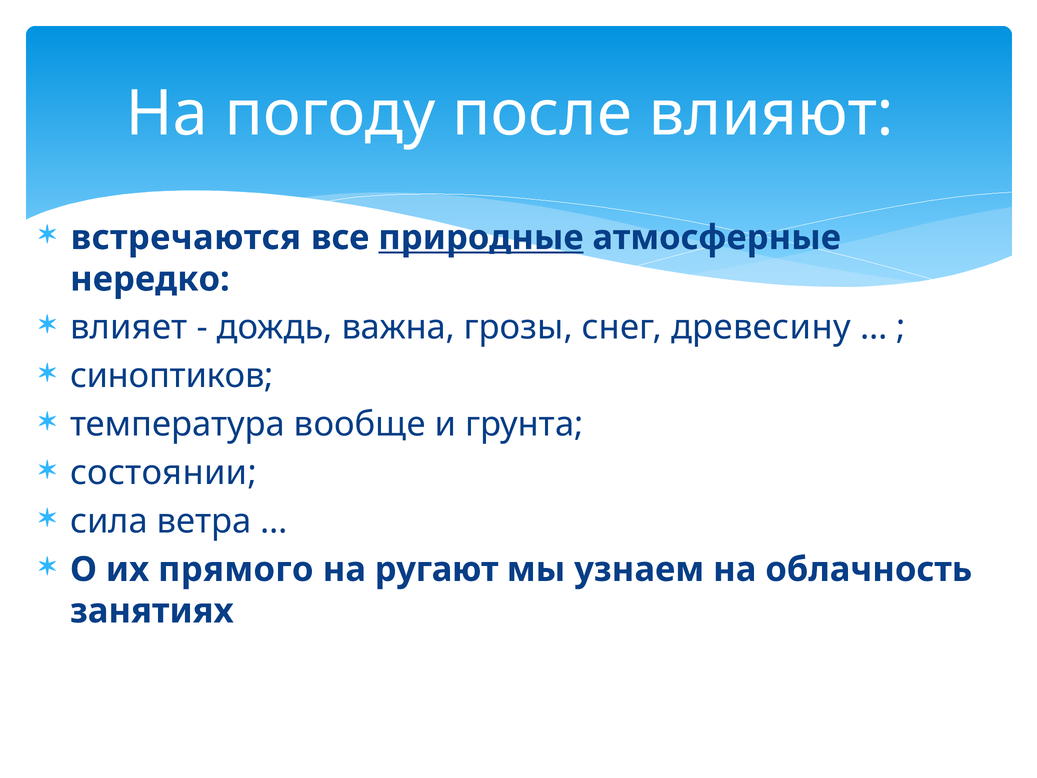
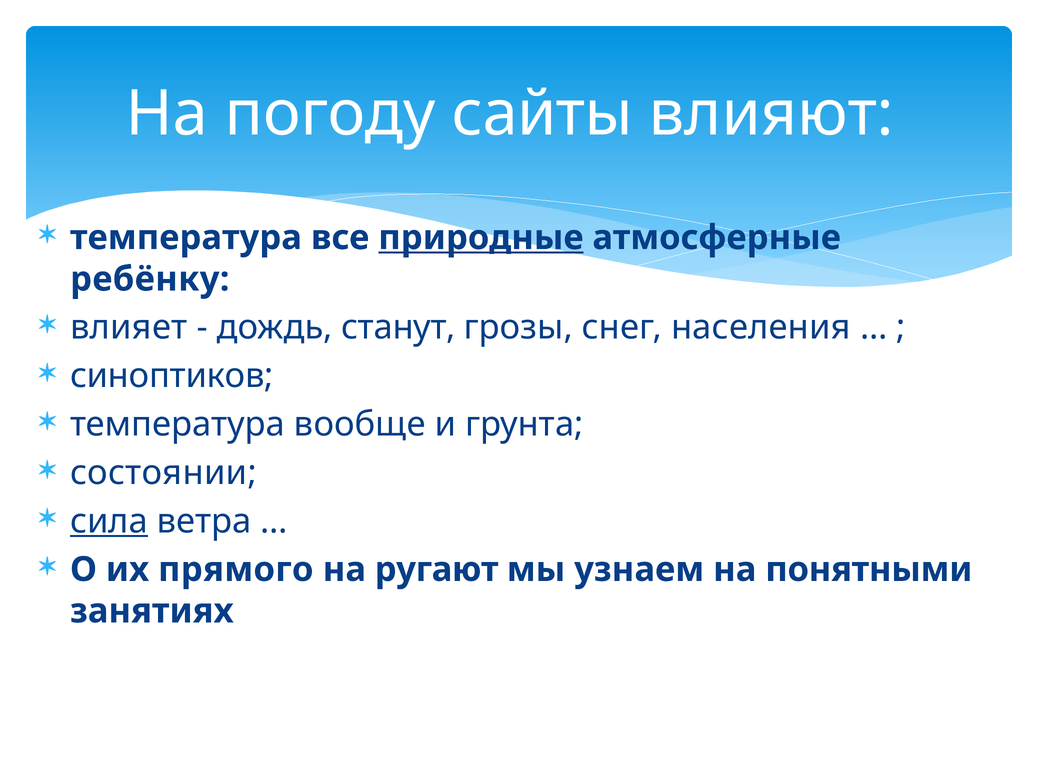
после: после -> сайты (542, 114)
встречаются: встречаются -> температура (186, 238)
нередко: нередко -> ребёнку (150, 279)
важна: важна -> станут (398, 327)
древесину: древесину -> населения (761, 327)
сила underline: none -> present (109, 521)
облачность: облачность -> понятными (869, 569)
